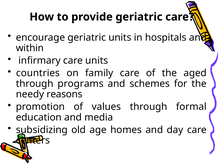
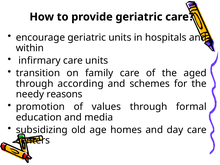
countries: countries -> transition (38, 73)
programs: programs -> according (81, 84)
